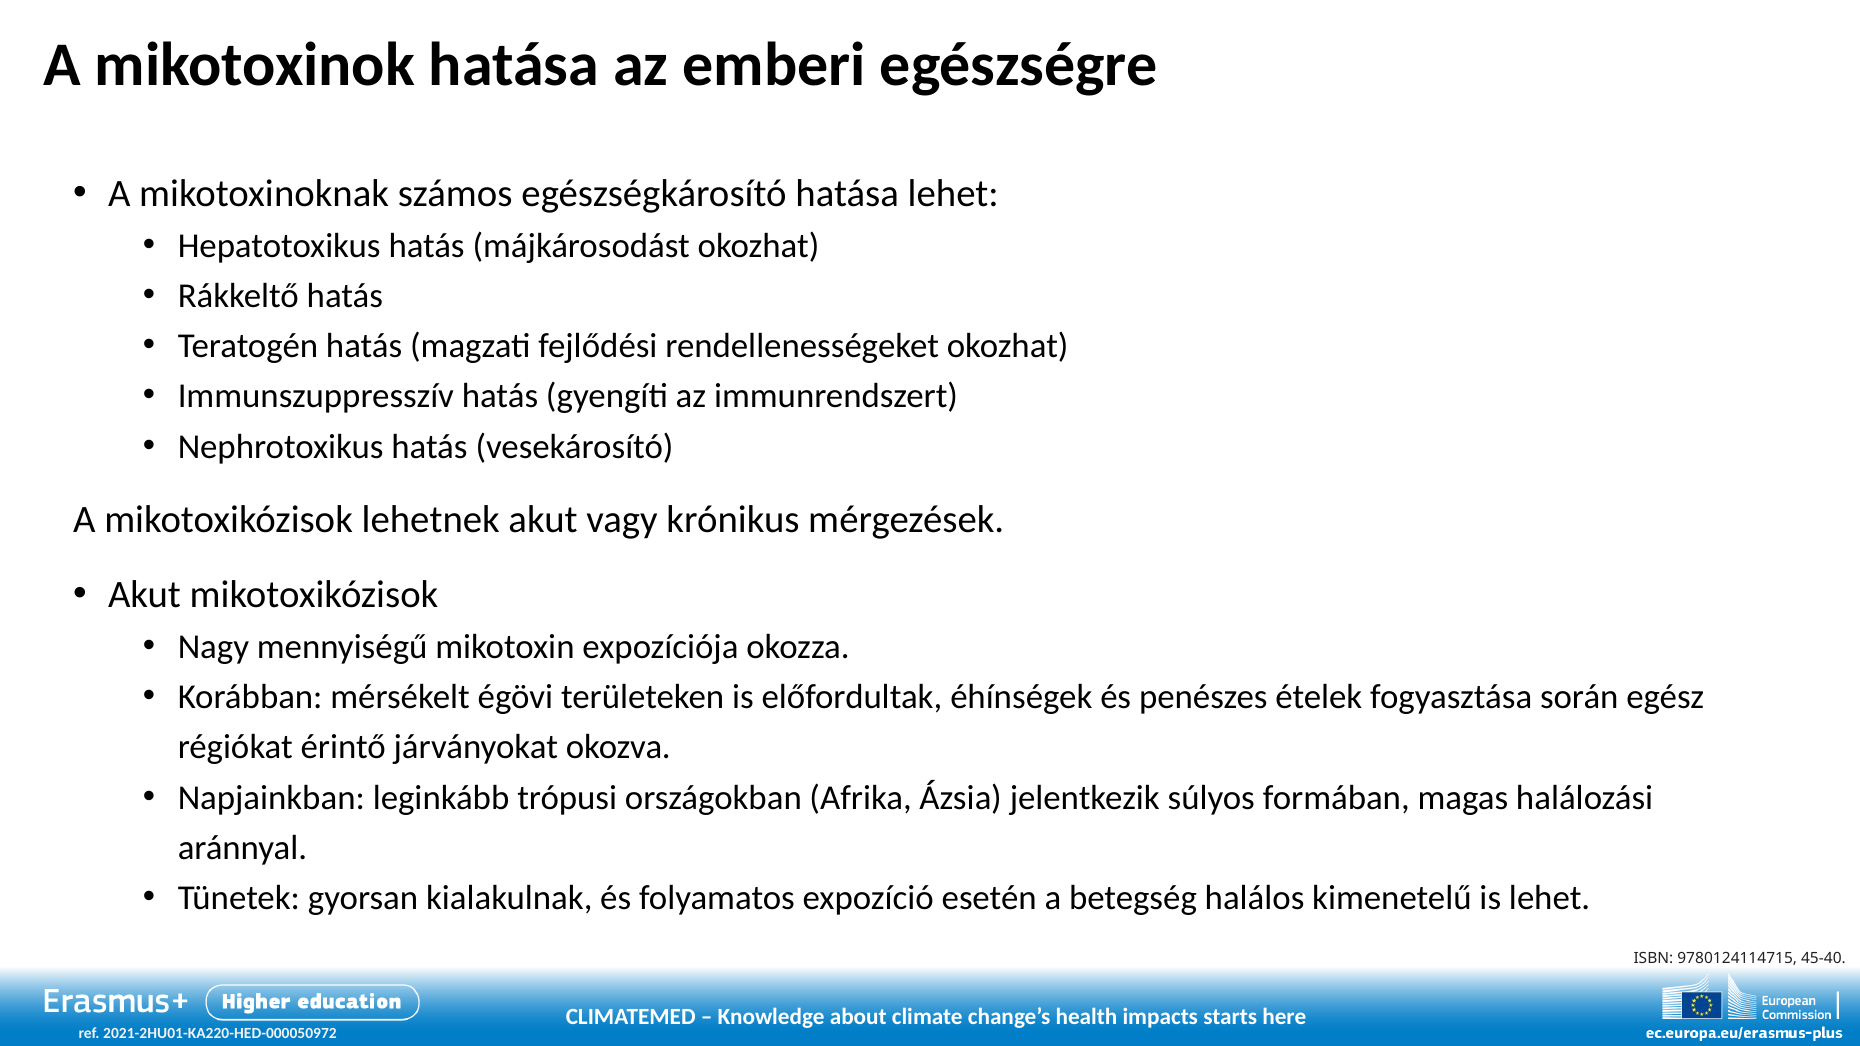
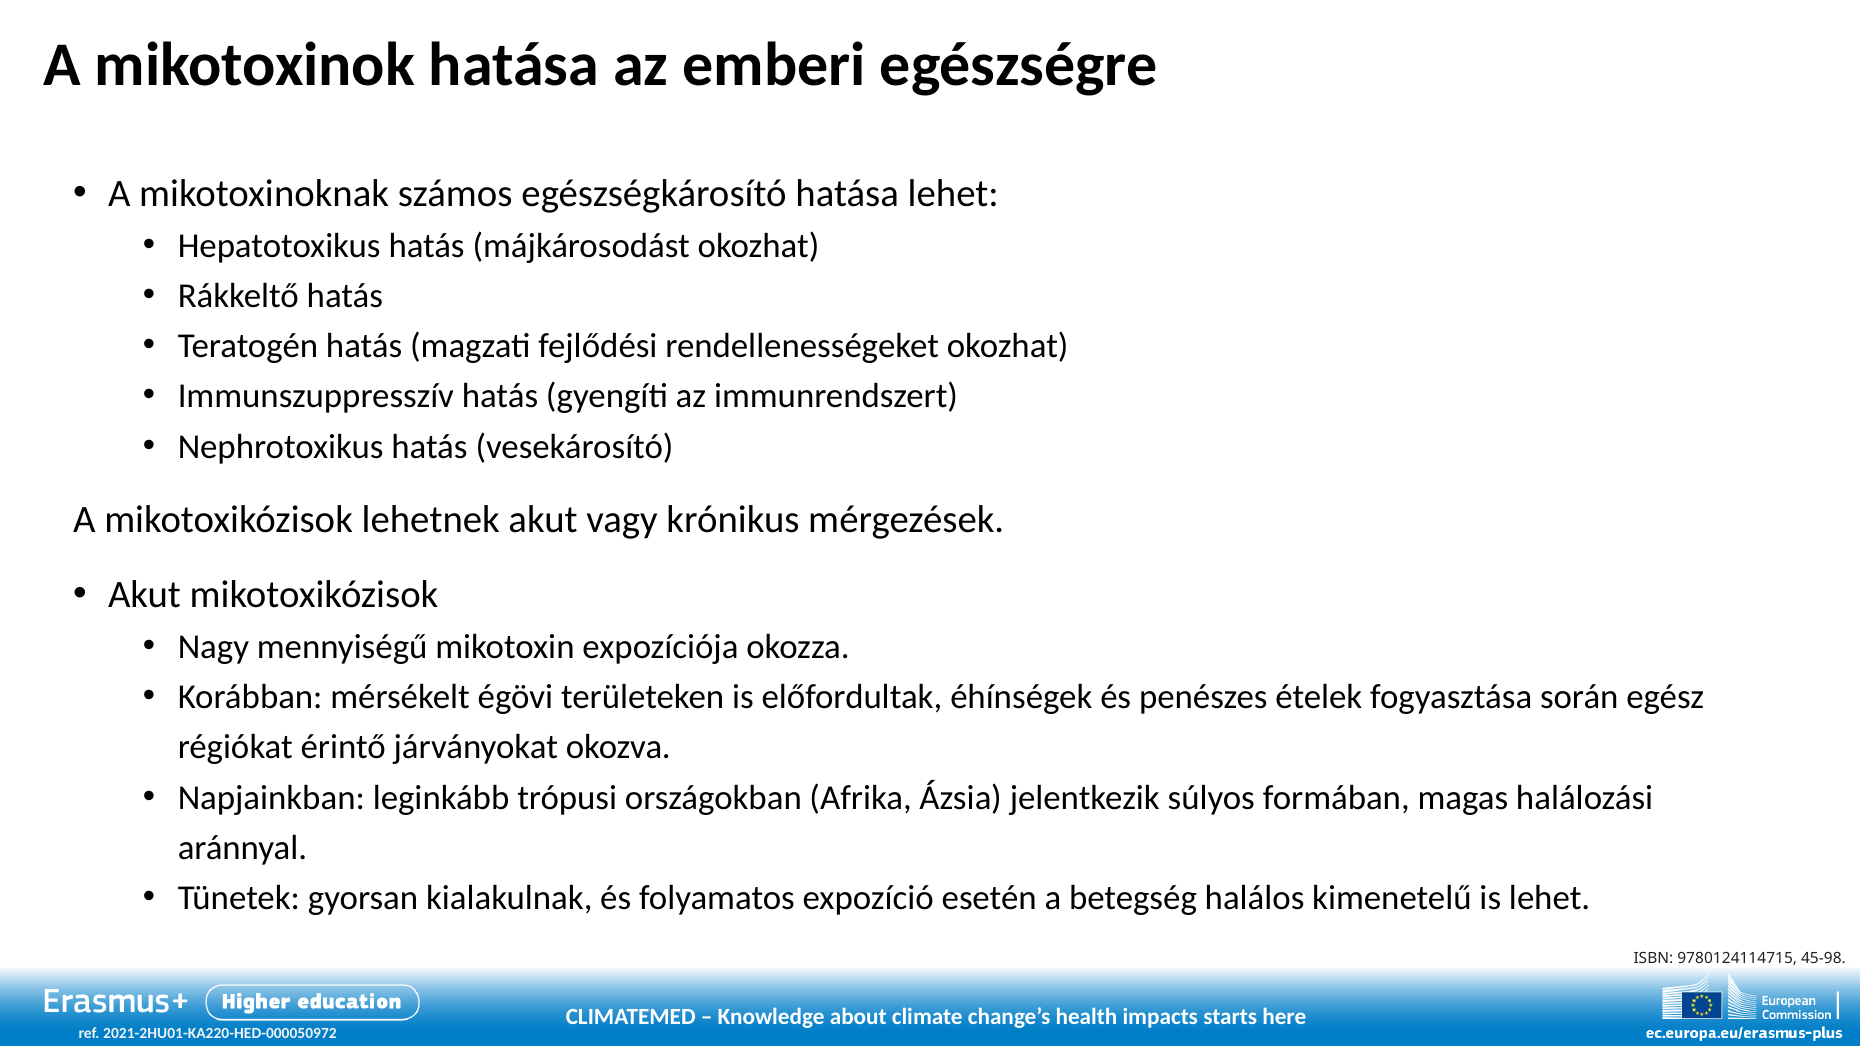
45-40: 45-40 -> 45-98 (1823, 959)
